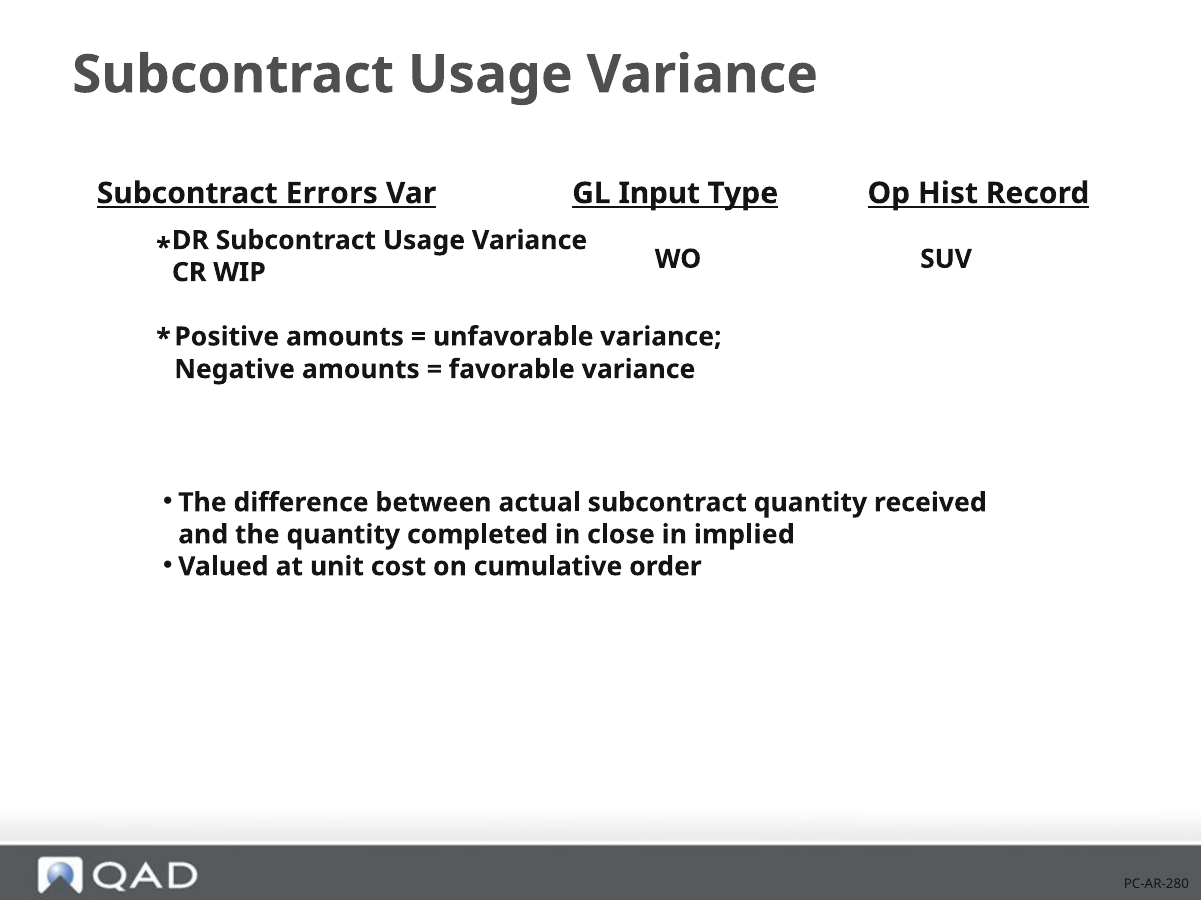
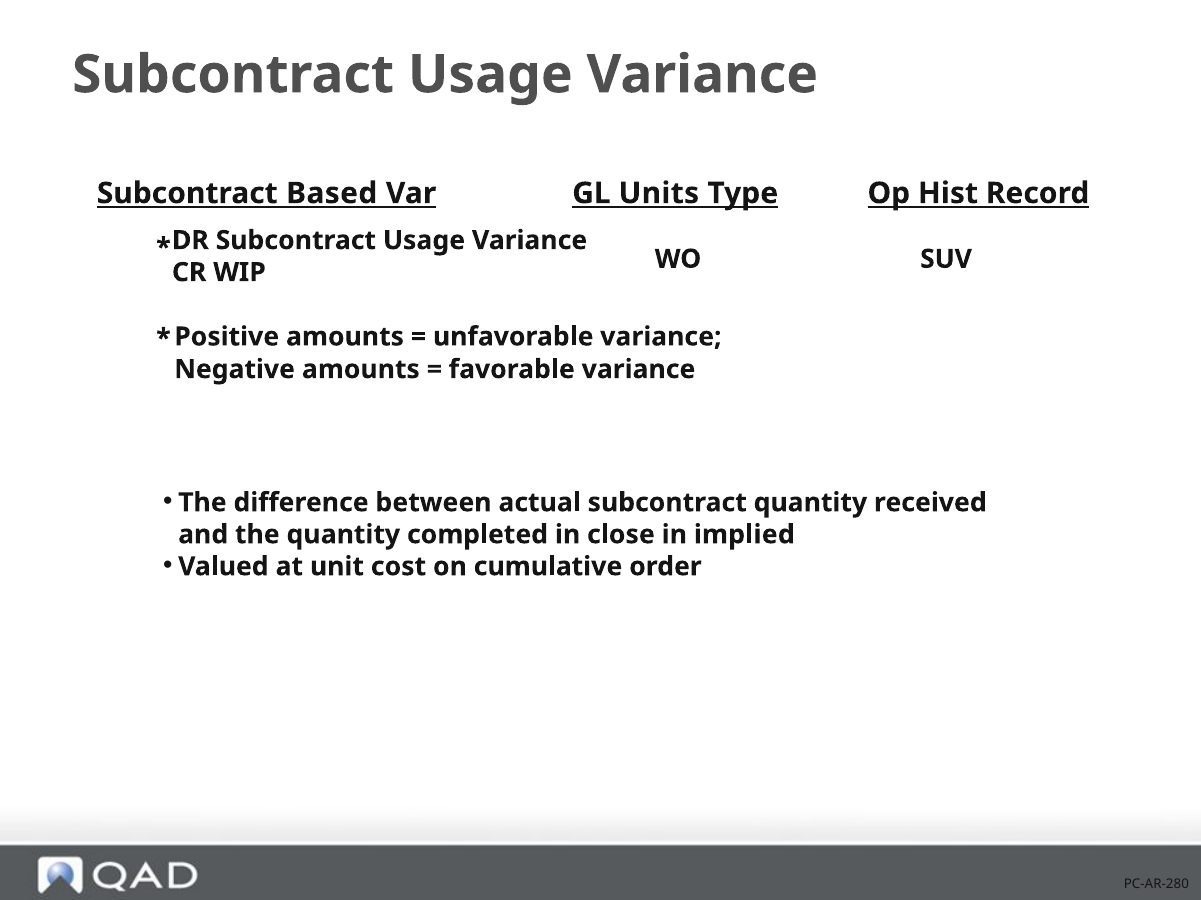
Input: Input -> Units (659, 193)
Errors: Errors -> Based (332, 193)
